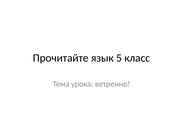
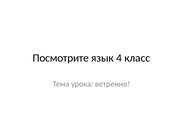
Прочитайте: Прочитайте -> Посмотрите (61, 58)
5: 5 -> 4 (119, 58)
